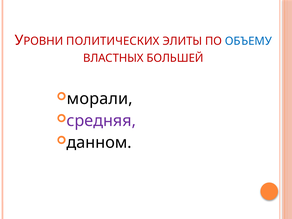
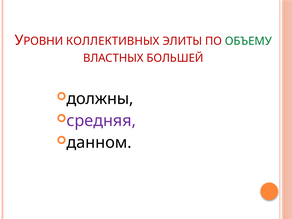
ПОЛИТИЧЕСКИХ: ПОЛИТИЧЕСКИХ -> КОЛЛЕКТИВНЫХ (113, 41)
ОБЪЕМУ colour: blue -> green (248, 41)
морали: морали -> должны (100, 99)
